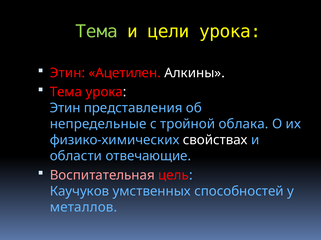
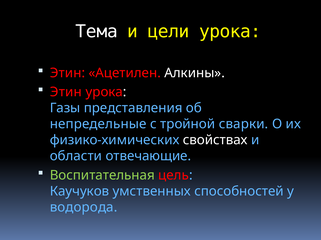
Тема colour: light green -> white (97, 32)
Тема: Тема -> Этин (66, 92)
Этин: Этин -> Газы (65, 108)
облака: облака -> сварки (244, 124)
Воспитательная colour: pink -> light green (102, 176)
металлов: металлов -> водорода (84, 208)
